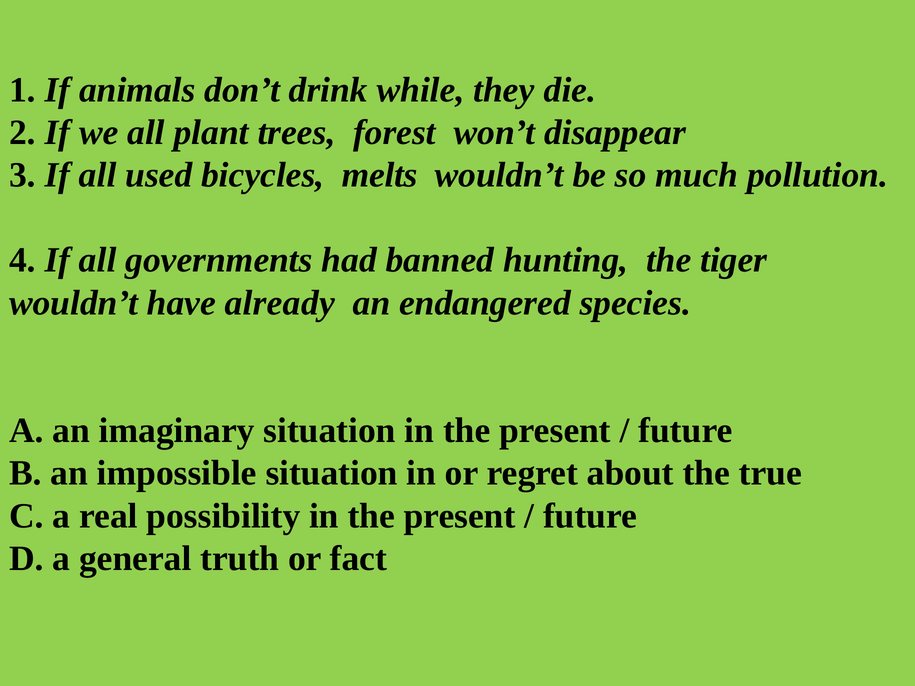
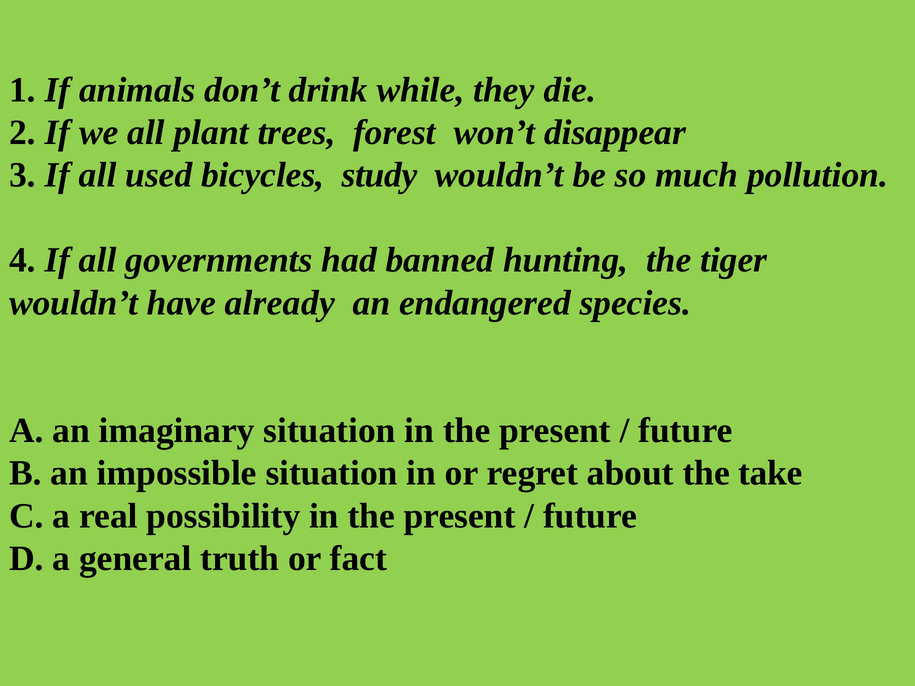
melts: melts -> study (380, 175)
true: true -> take (770, 473)
